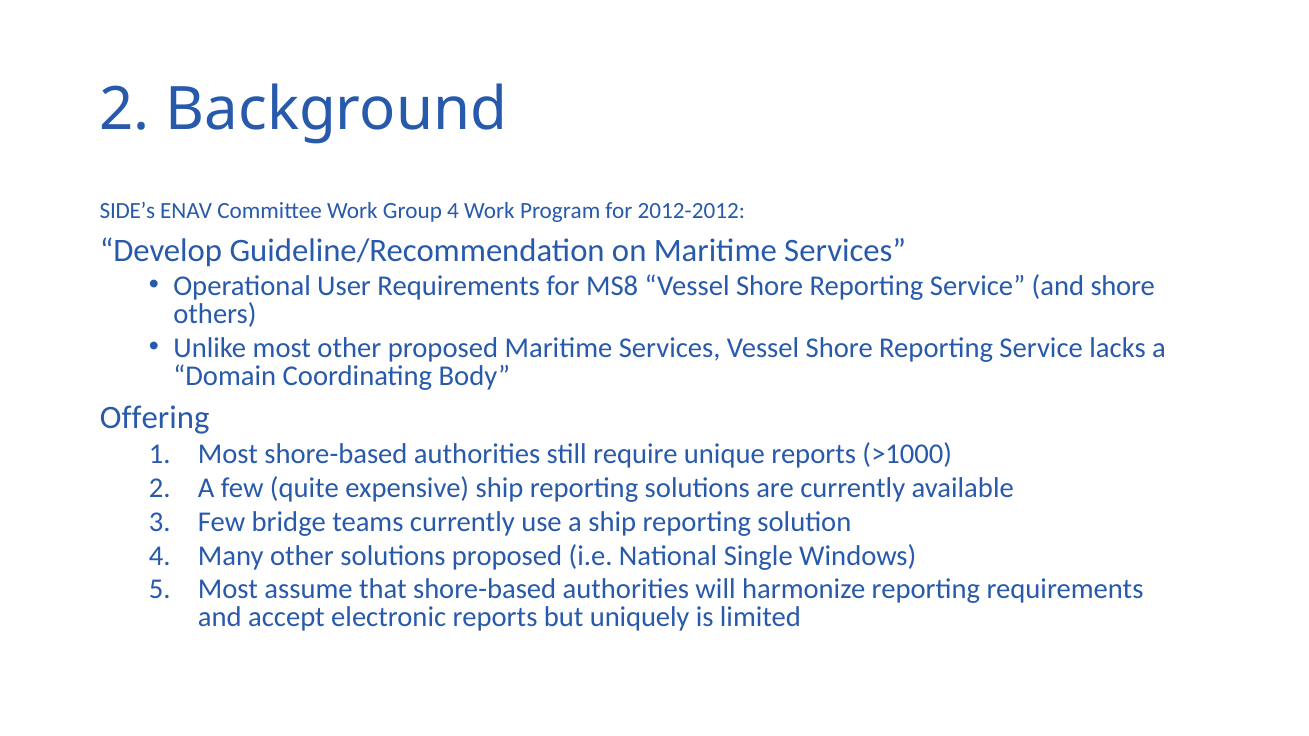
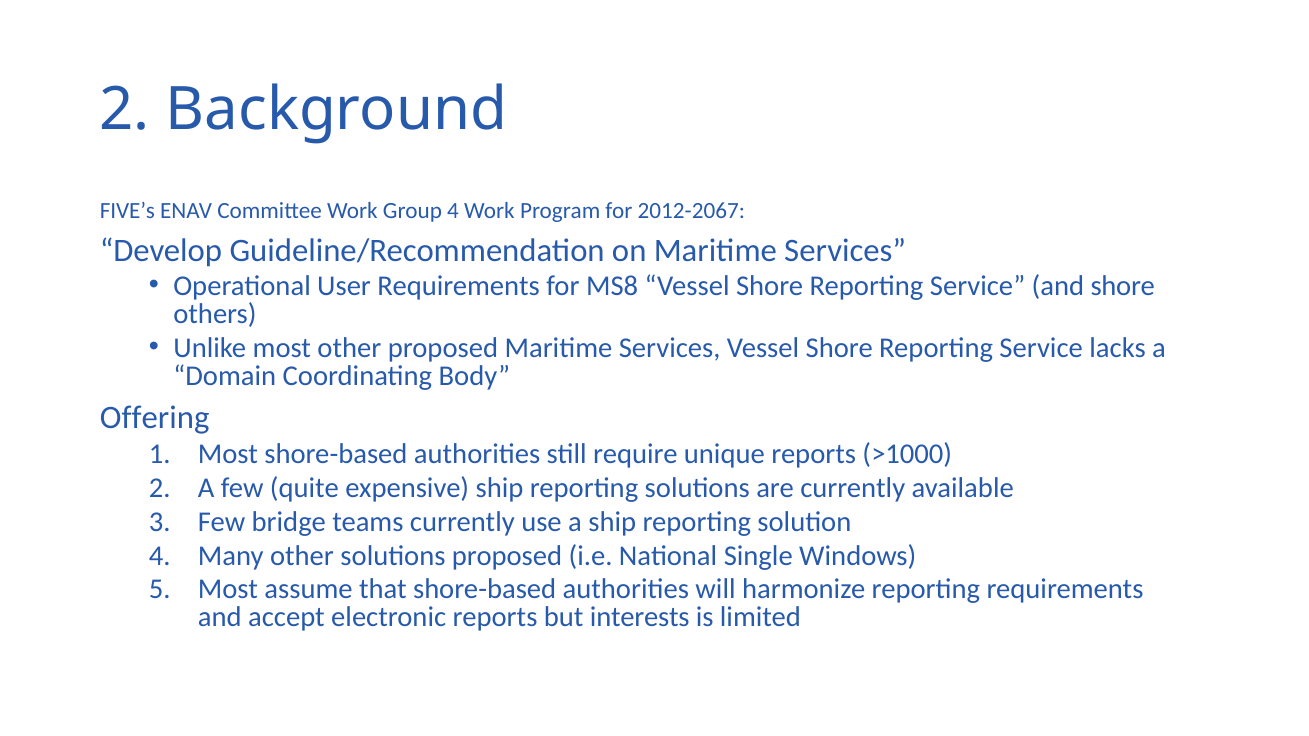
SIDE’s: SIDE’s -> FIVE’s (127, 211)
2012-2012: 2012-2012 -> 2012-2067 (691, 211)
uniquely: uniquely -> interests (640, 618)
